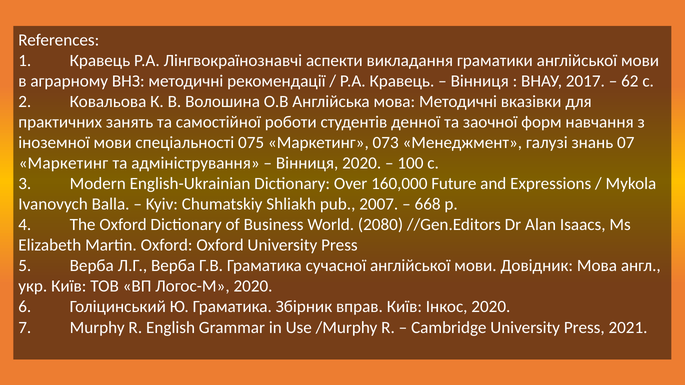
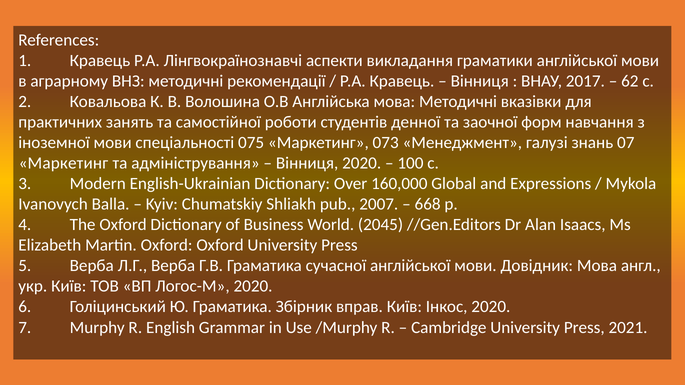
Future: Future -> Global (454, 184)
2080: 2080 -> 2045 (381, 225)
